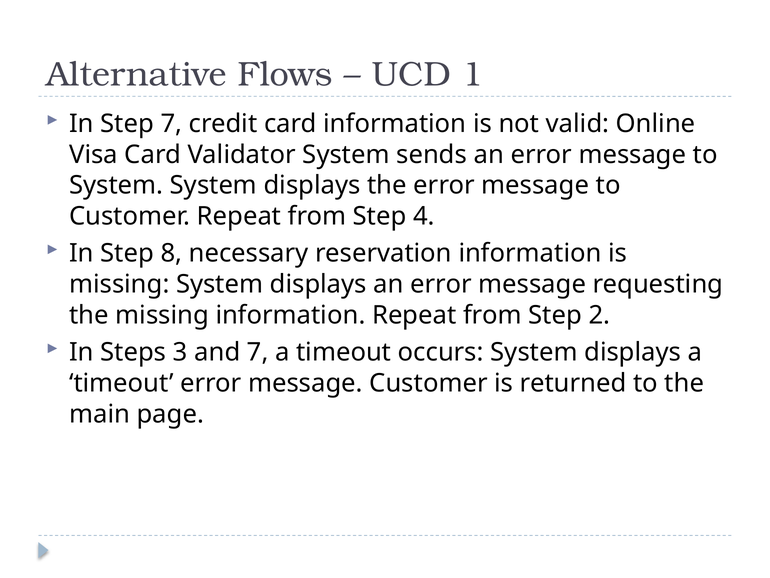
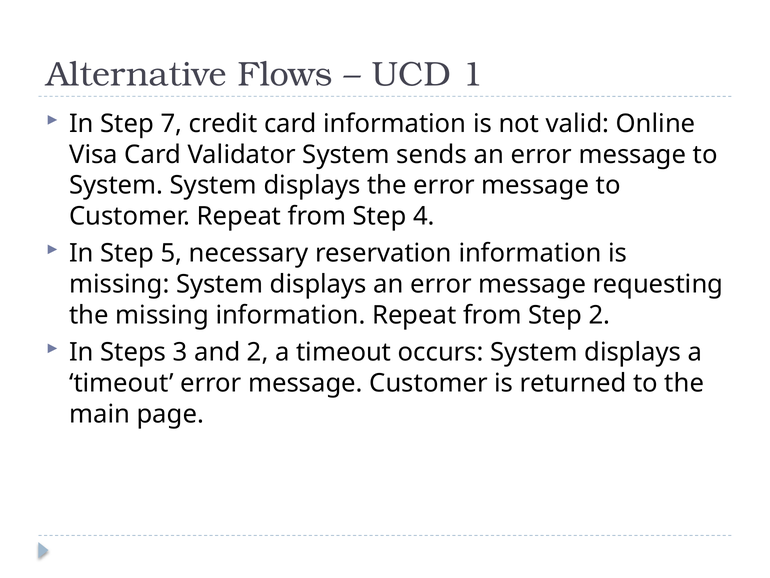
8: 8 -> 5 (171, 253)
and 7: 7 -> 2 (258, 352)
